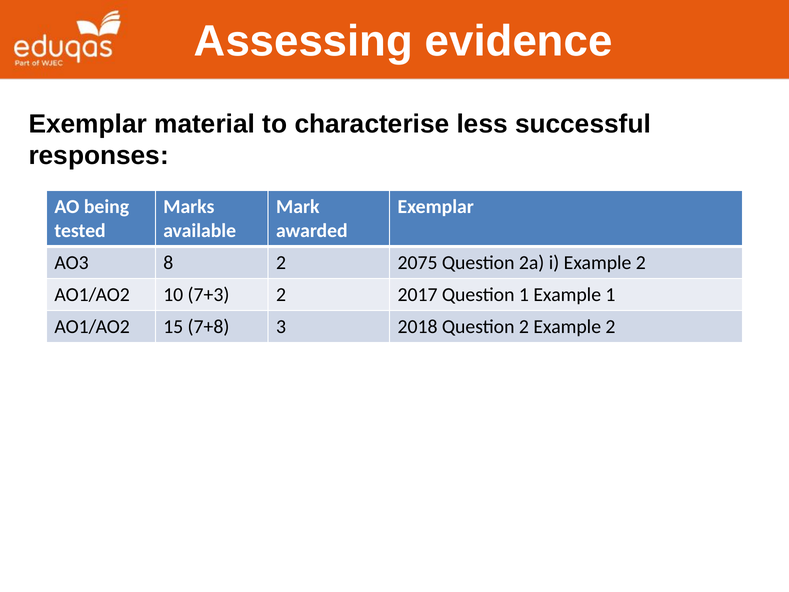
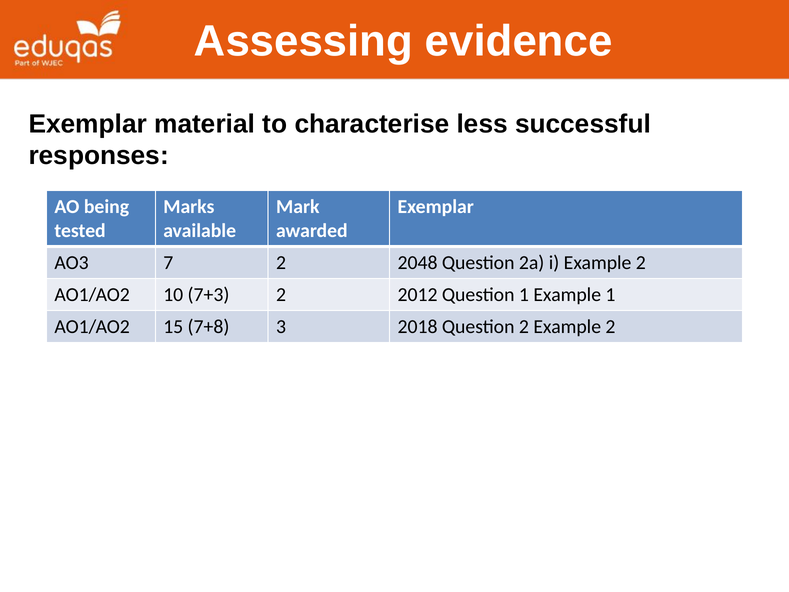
8: 8 -> 7 (168, 263)
2075: 2075 -> 2048 (418, 263)
2017: 2017 -> 2012 (418, 295)
